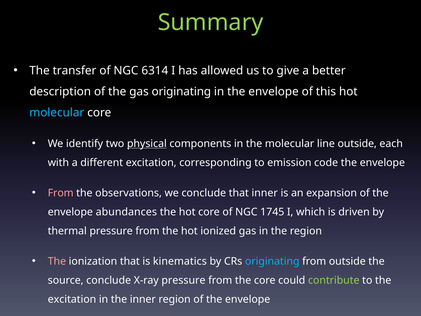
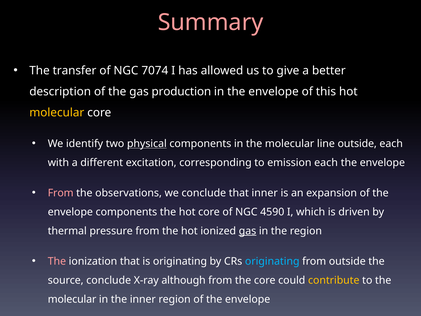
Summary colour: light green -> pink (210, 22)
6314: 6314 -> 7074 (155, 70)
gas originating: originating -> production (181, 91)
molecular colour: light blue -> yellow (57, 113)
emission code: code -> each (326, 162)
envelope abundances: abundances -> components (126, 212)
1745: 1745 -> 4590 (272, 212)
gas underline: none -> present (248, 231)
is kinematics: kinematics -> originating (180, 261)
X-ray pressure: pressure -> although (184, 280)
contribute colour: light green -> yellow (334, 280)
excitation: excitation -> molecular (72, 299)
